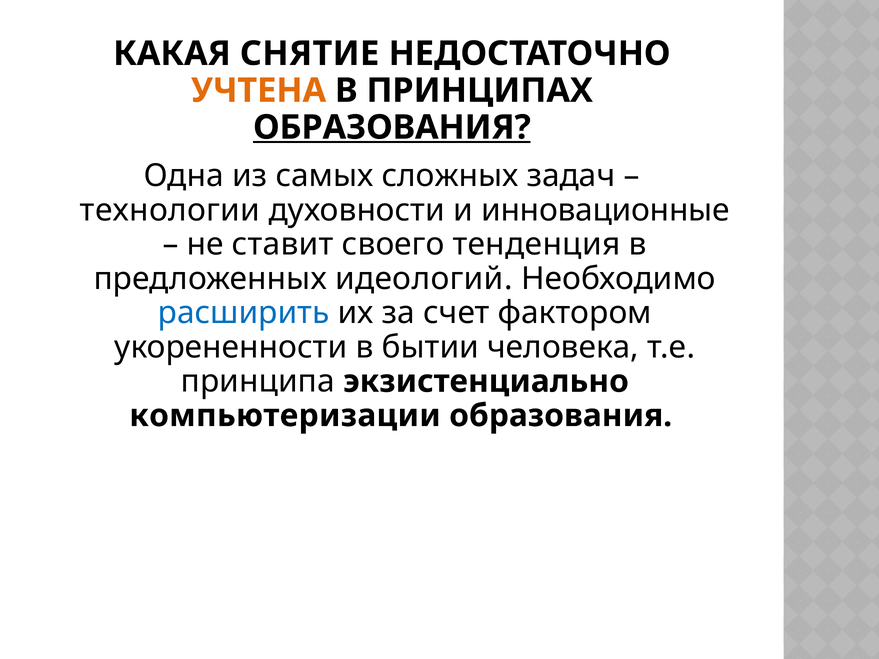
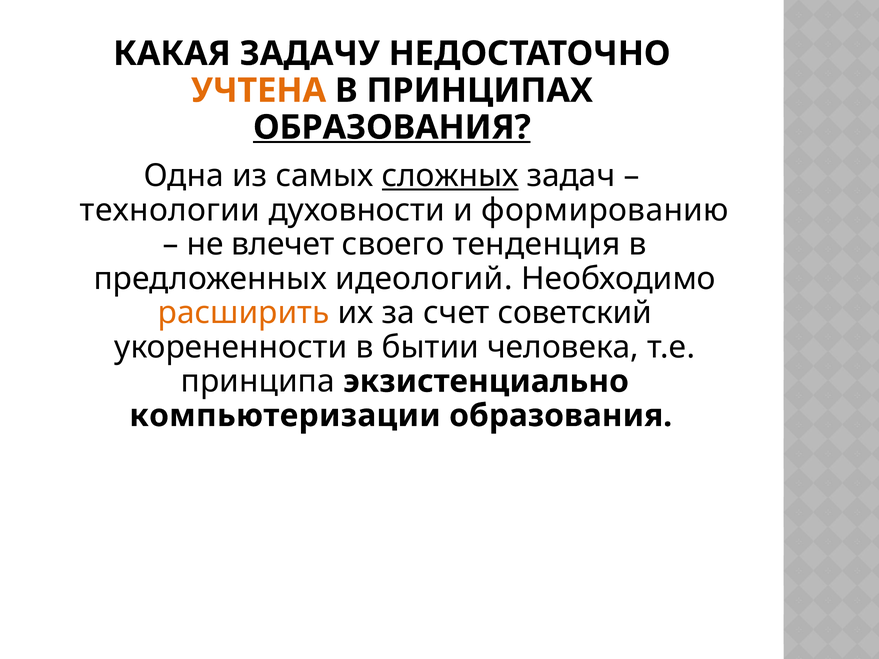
СНЯТИЕ: СНЯТИЕ -> ЗАДАЧУ (310, 54)
сложных underline: none -> present (450, 176)
инновационные: инновационные -> формированию (605, 210)
ставит: ставит -> влечет (283, 245)
расширить colour: blue -> orange (244, 313)
фактором: фактором -> советский (575, 313)
